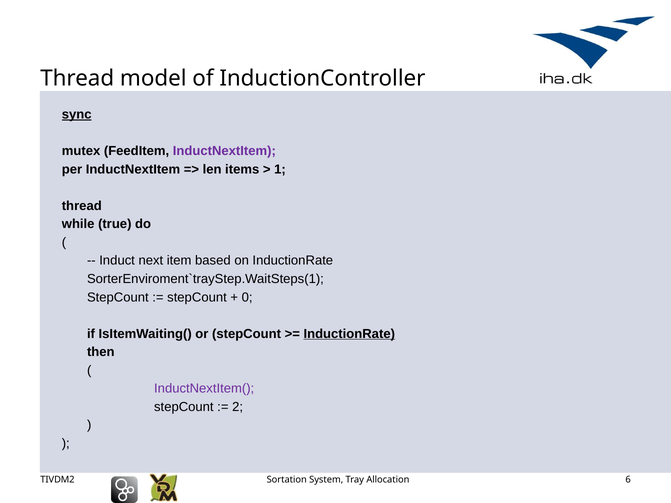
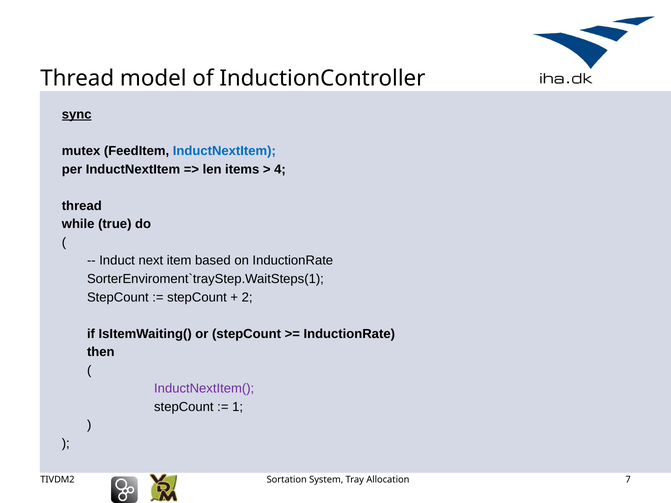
InductNextItem colour: purple -> blue (224, 151)
1: 1 -> 4 (280, 169)
0: 0 -> 2 (247, 297)
InductionRate underline: present -> none (349, 334)
2: 2 -> 1 (238, 407)
6: 6 -> 7 (628, 480)
